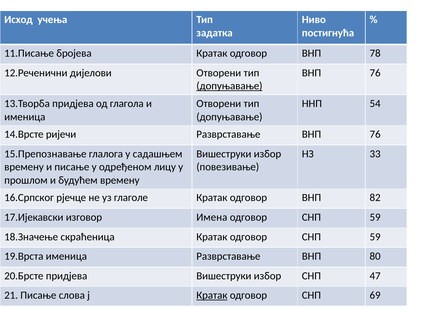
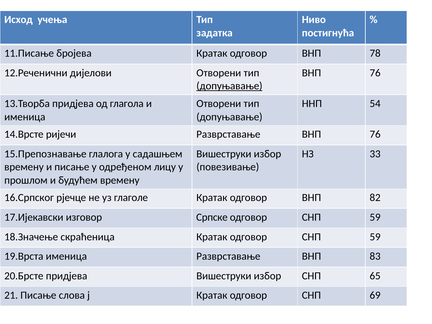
Имена: Имена -> Српске (212, 217)
80: 80 -> 83 (375, 256)
47: 47 -> 65 (375, 276)
Кратак underline: present -> none (212, 295)
